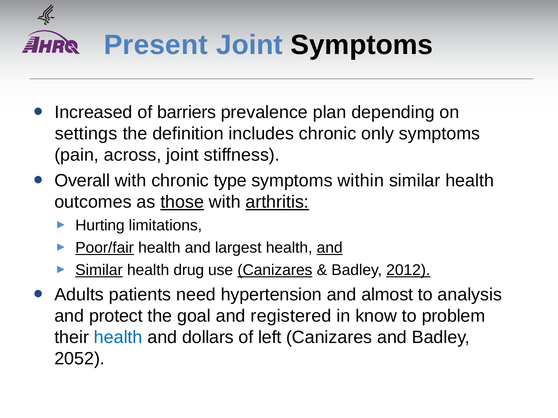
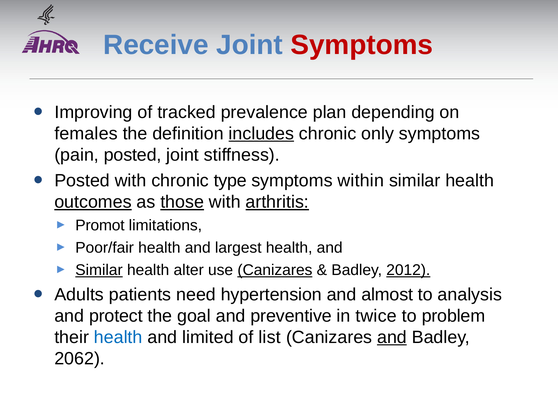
Present: Present -> Receive (156, 45)
Symptoms colour: black -> red (362, 45)
Increased: Increased -> Improving (93, 112)
barriers: barriers -> tracked (187, 112)
settings: settings -> females (86, 134)
includes underline: none -> present (261, 134)
pain across: across -> posted (133, 155)
Overall: Overall -> Posted (82, 181)
outcomes underline: none -> present (93, 202)
Hurting: Hurting -> Promot (100, 226)
Poor/fair underline: present -> none (105, 248)
and underline: present -> none (330, 248)
drug: drug -> alter (189, 270)
registered: registered -> preventive (291, 316)
know: know -> twice (376, 316)
dollars: dollars -> limited (208, 338)
left: left -> list (270, 338)
and underline: none -> present (392, 338)
2052: 2052 -> 2062 (80, 359)
